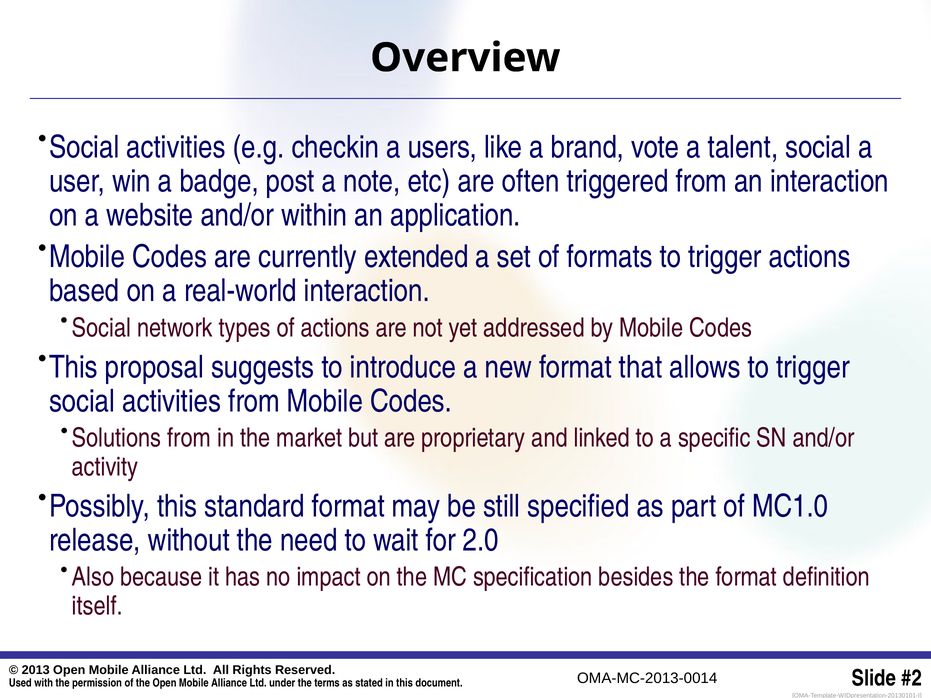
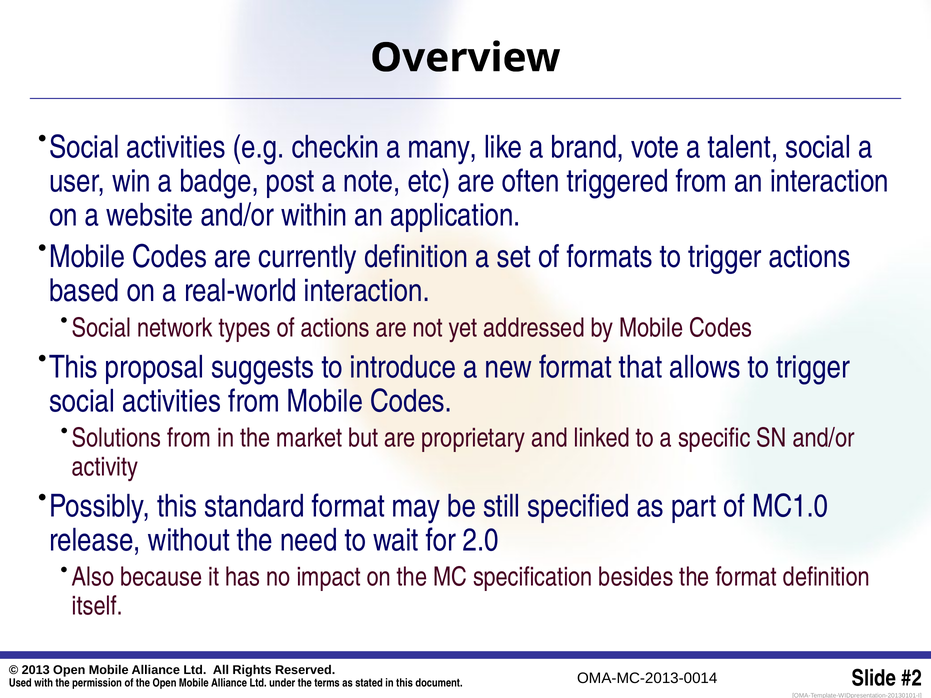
users: users -> many (442, 147)
currently extended: extended -> definition (416, 257)
